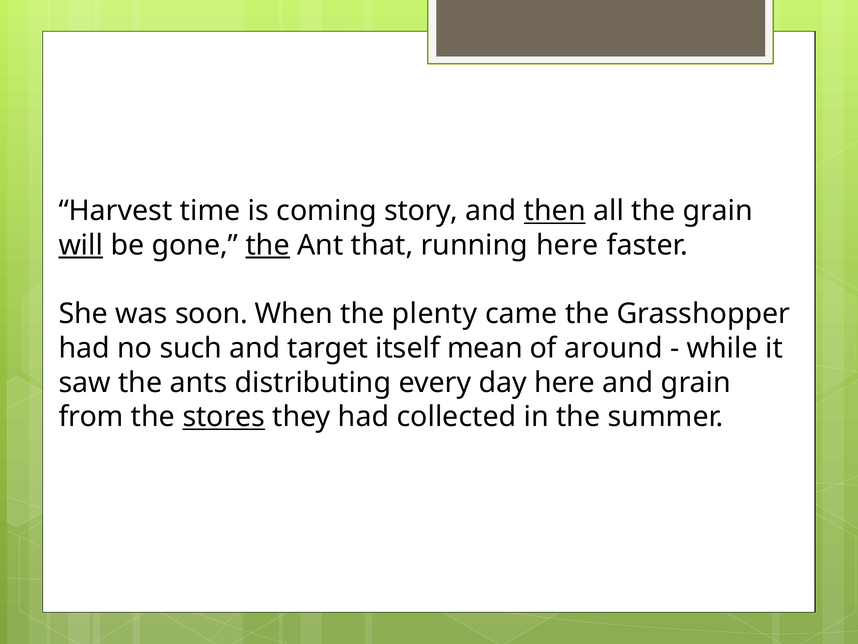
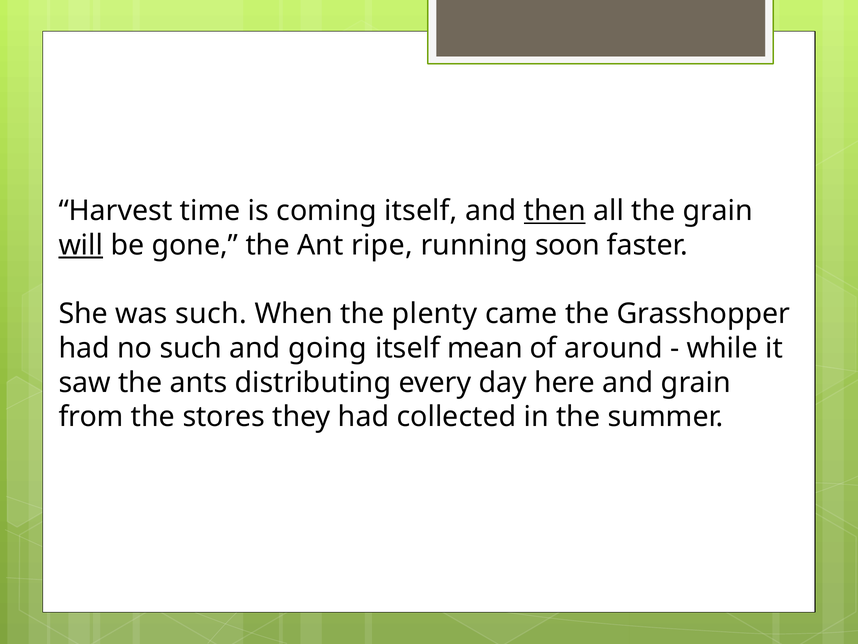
coming story: story -> itself (421, 211)
the underline: present -> none (268, 245)
that: that -> ripe (382, 245)
running here: here -> soon (568, 245)
was soon: soon -> such (211, 314)
target: target -> going (328, 348)
stores underline: present -> none (224, 417)
